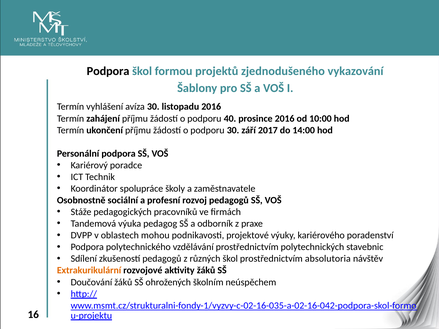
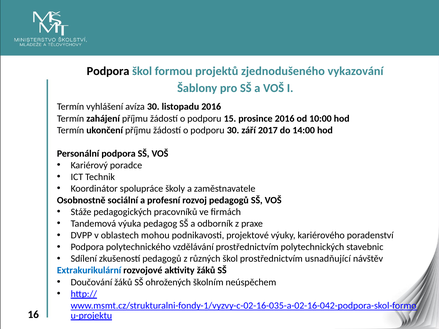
40: 40 -> 15 (230, 119)
absolutoria: absolutoria -> usnadňující (328, 259)
Extrakurikulární colour: orange -> blue (89, 271)
